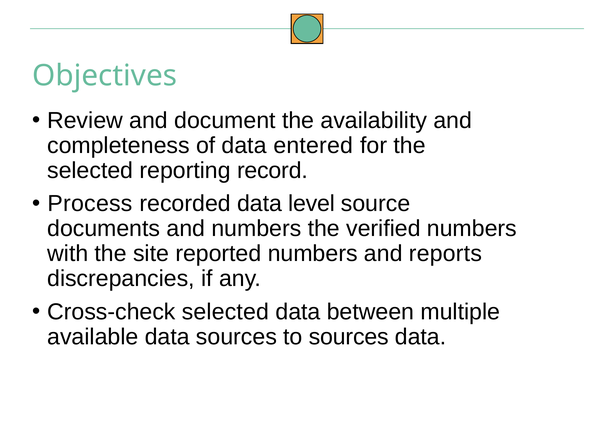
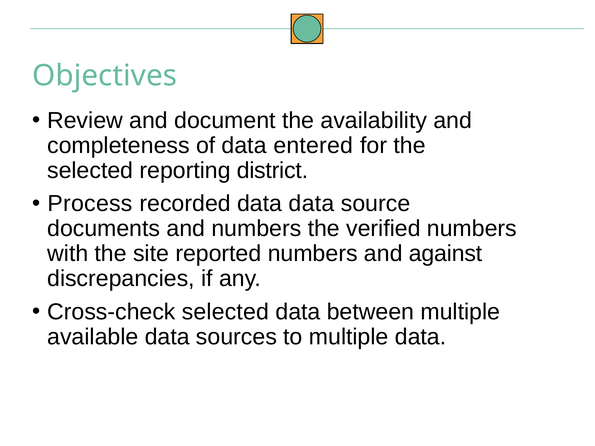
record: record -> district (272, 171)
data level: level -> data (311, 204)
reports: reports -> against (446, 254)
to sources: sources -> multiple (349, 337)
